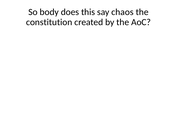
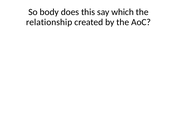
chaos: chaos -> which (123, 12)
constitution: constitution -> relationship (49, 22)
